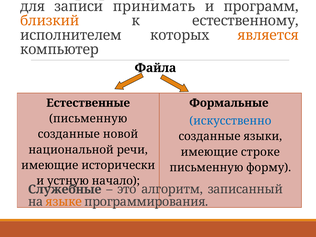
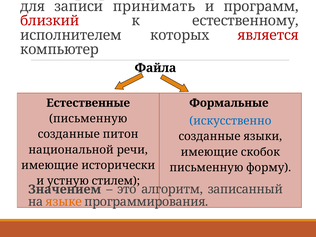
близкий colour: orange -> red (50, 21)
является colour: orange -> red (268, 35)
новой: новой -> питон (121, 134)
строке: строке -> скобок (260, 152)
начало: начало -> стилем (116, 181)
Служебные: Служебные -> Значением (65, 189)
